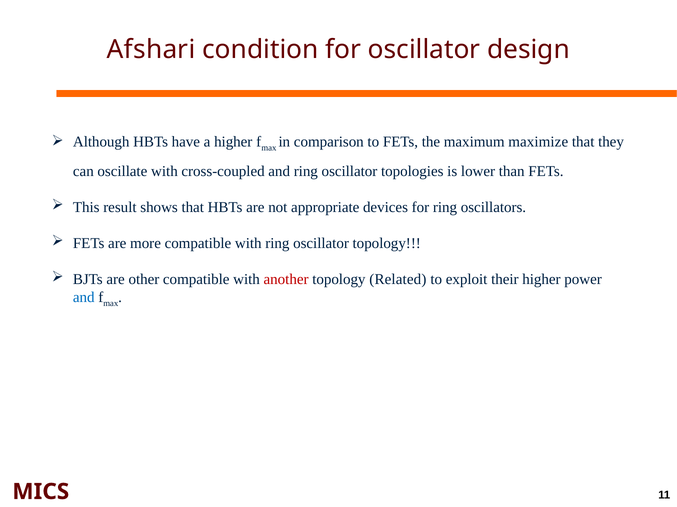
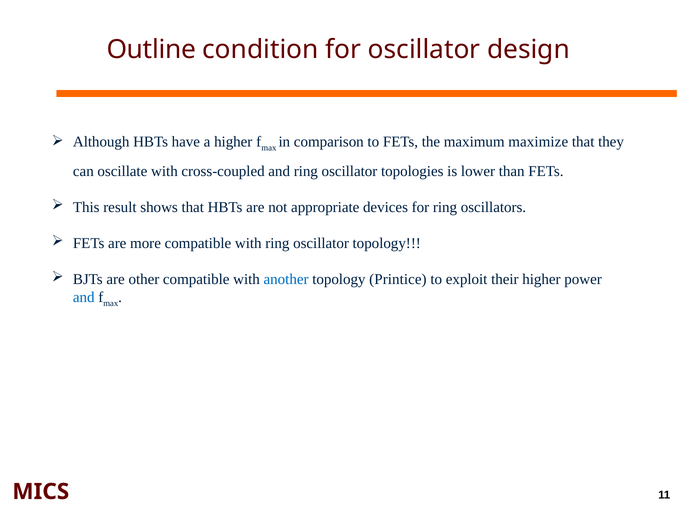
Afshari: Afshari -> Outline (151, 50)
another colour: red -> blue (286, 280)
Related: Related -> Printice (398, 280)
